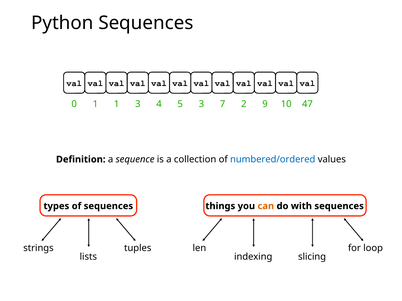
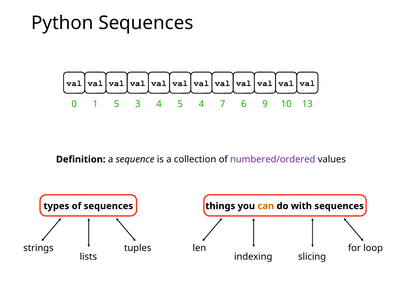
1 1: 1 -> 5 (117, 104)
5 3: 3 -> 4 (201, 104)
2: 2 -> 6 (244, 104)
47: 47 -> 13 (307, 104)
numbered/ordered colour: blue -> purple (273, 160)
